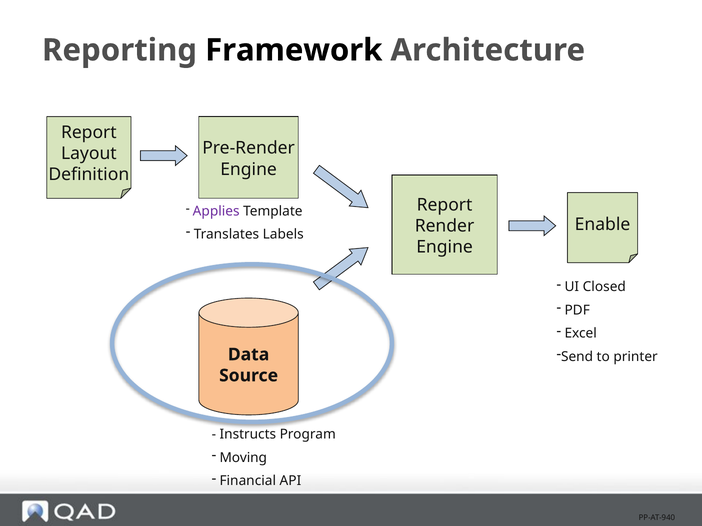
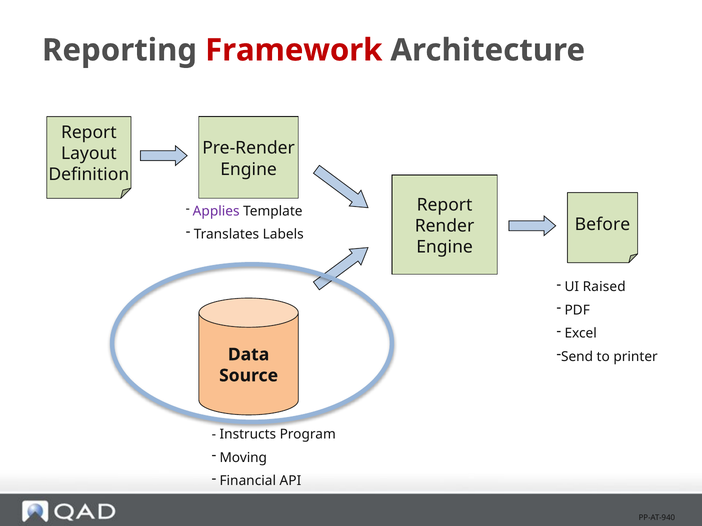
Framework colour: black -> red (294, 50)
Enable: Enable -> Before (602, 225)
Closed: Closed -> Raised (604, 287)
